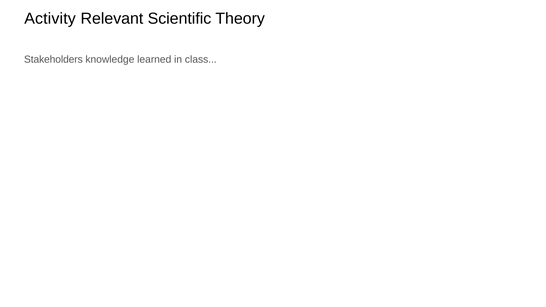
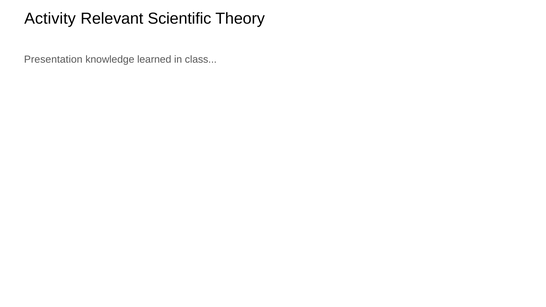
Stakeholders: Stakeholders -> Presentation (53, 59)
